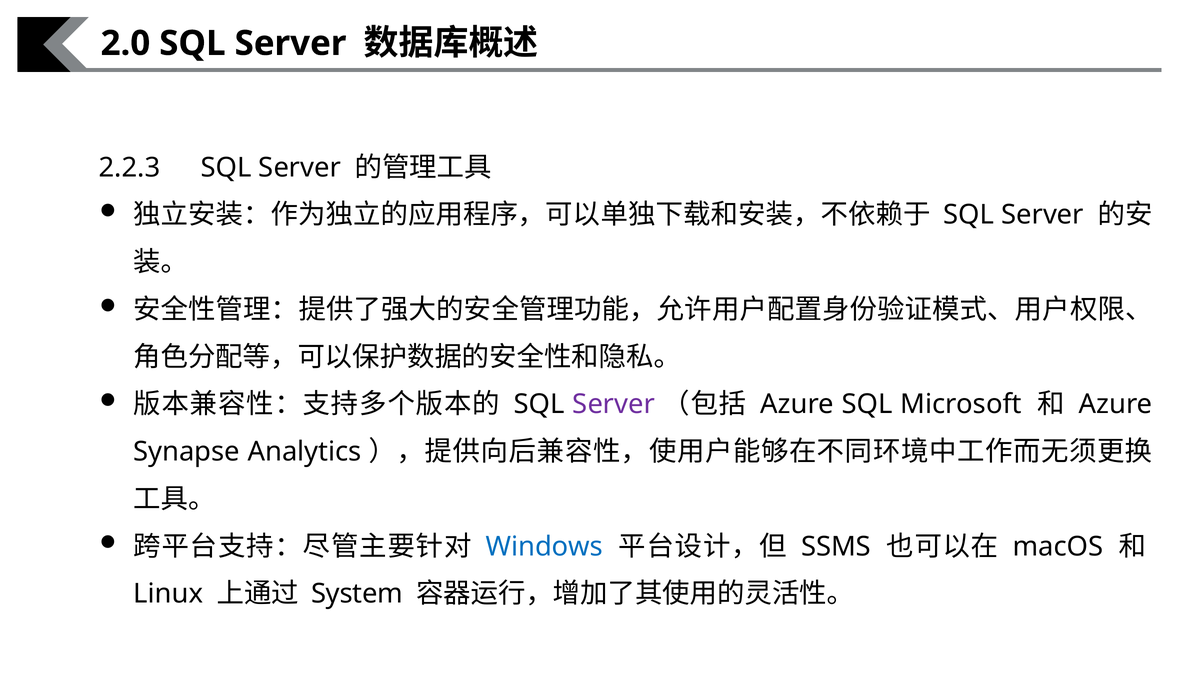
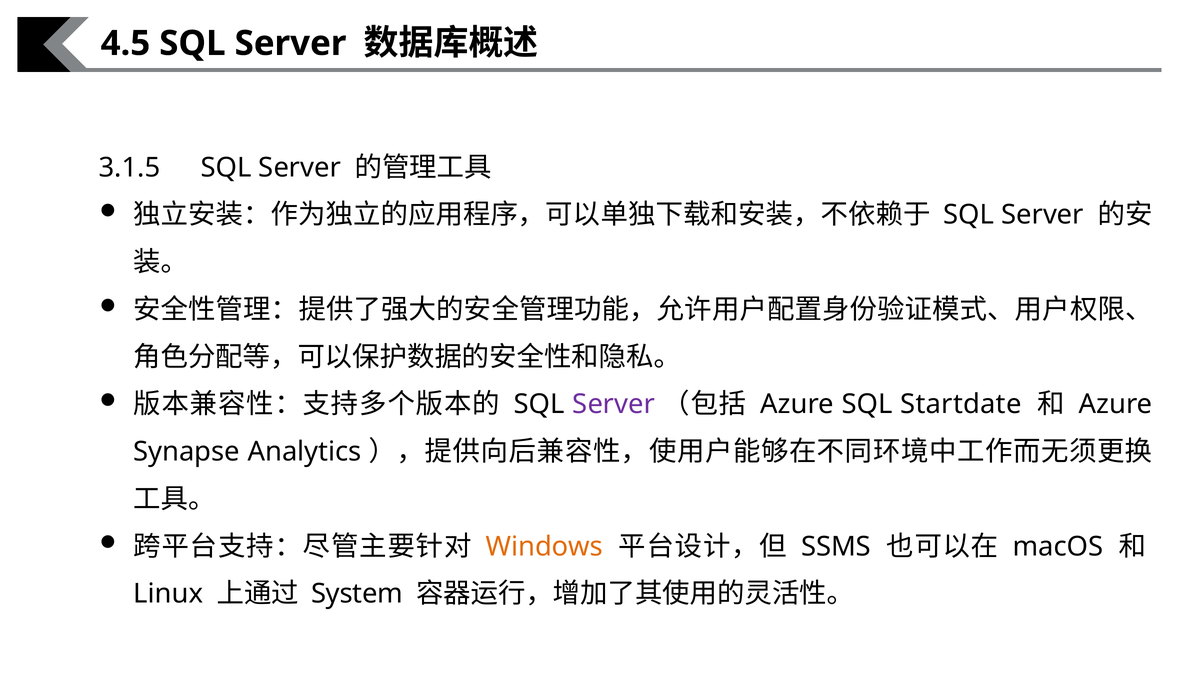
2.0: 2.0 -> 4.5 (125, 43)
2.2.3: 2.2.3 -> 3.1.5 (129, 168)
Microsoft: Microsoft -> Startdate (961, 405)
Windows colour: blue -> orange (544, 547)
